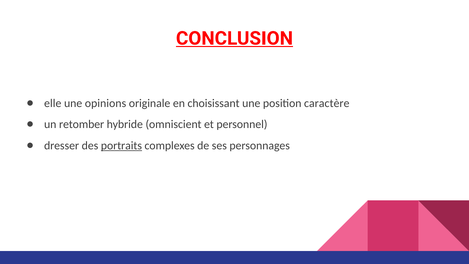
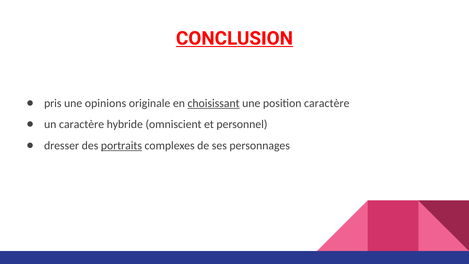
elle: elle -> pris (53, 103)
choisissant underline: none -> present (214, 103)
un retomber: retomber -> caractère (82, 124)
